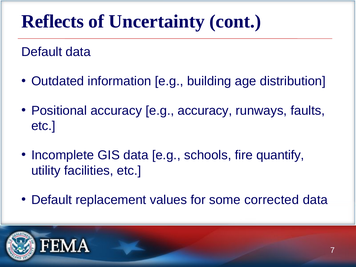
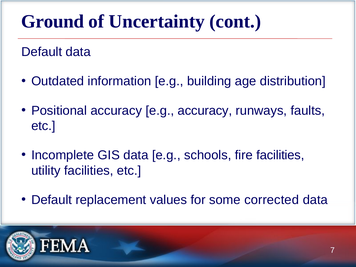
Reflects: Reflects -> Ground (53, 21)
fire quantify: quantify -> facilities (280, 155)
